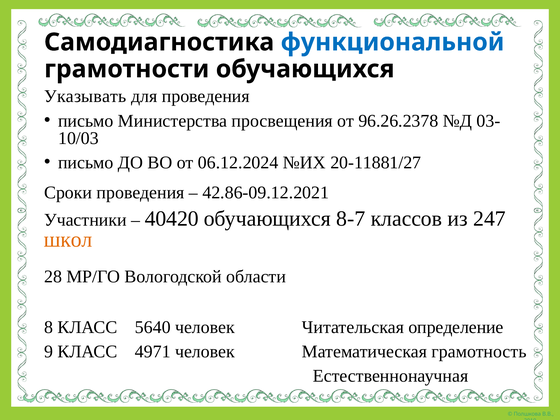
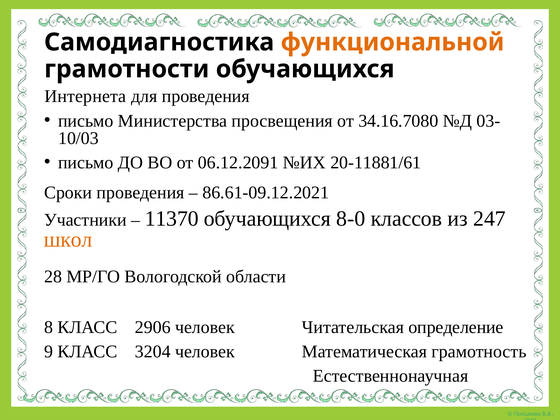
функциональной colour: blue -> orange (393, 42)
Указывать: Указывать -> Интернета (85, 96)
96.26.2378: 96.26.2378 -> 34.16.7080 (398, 121)
06.12.2024: 06.12.2024 -> 06.12.2091 (238, 163)
20-11881/27: 20-11881/27 -> 20-11881/61 (376, 163)
42.86-09.12.2021: 42.86-09.12.2021 -> 86.61-09.12.2021 (266, 192)
40420: 40420 -> 11370 (172, 219)
8-7: 8-7 -> 8-0 (351, 219)
5640: 5640 -> 2906 (153, 327)
4971: 4971 -> 3204 (153, 352)
